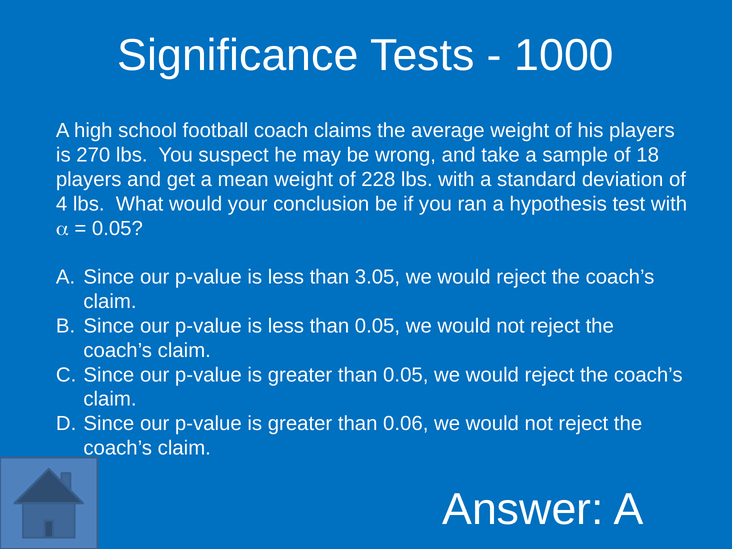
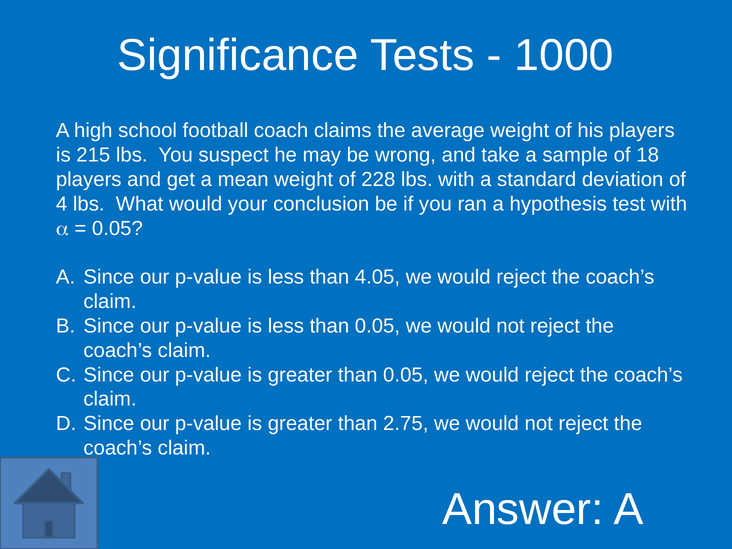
270: 270 -> 215 (93, 155)
3.05: 3.05 -> 4.05 (377, 277)
0.06: 0.06 -> 2.75 (406, 424)
